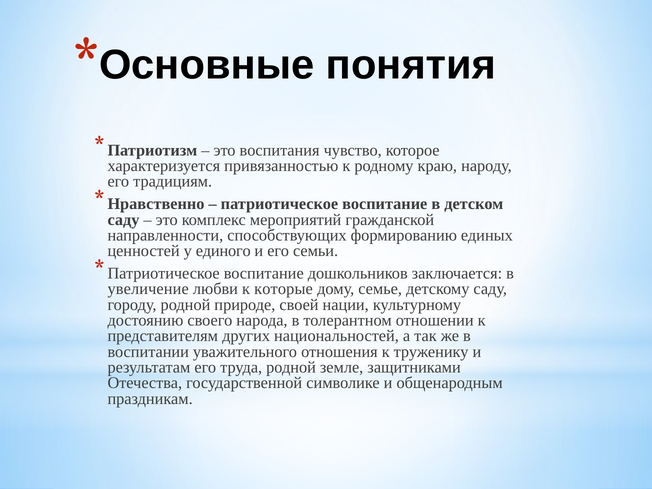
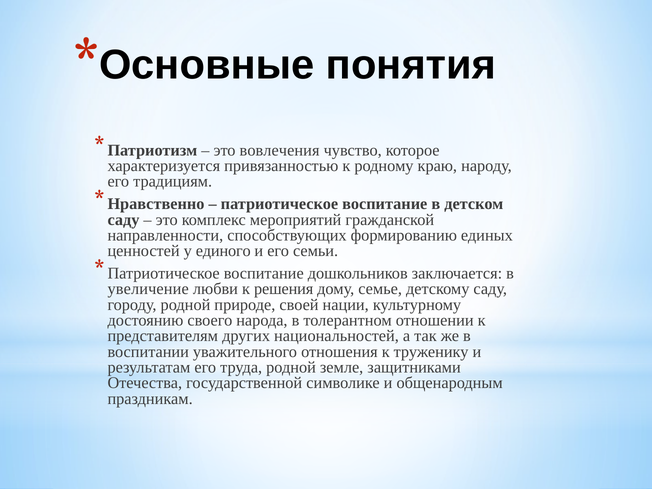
воспитания: воспитания -> вовлечения (280, 150)
которые: которые -> решения (284, 289)
